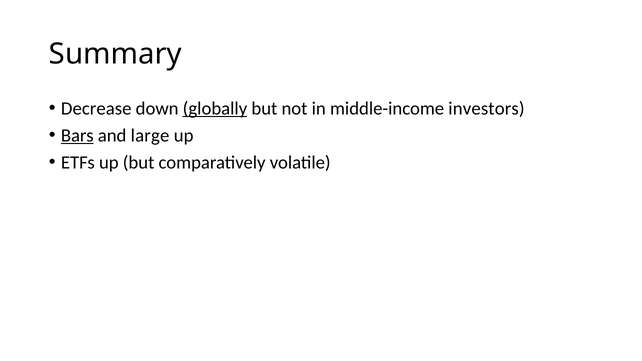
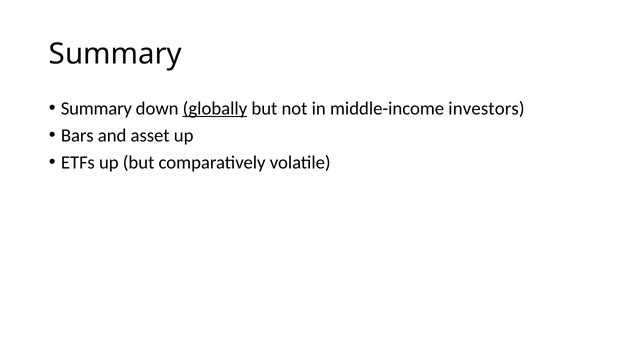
Decrease: Decrease -> Summary (96, 109)
Bars underline: present -> none (77, 135)
large: large -> asset (150, 135)
